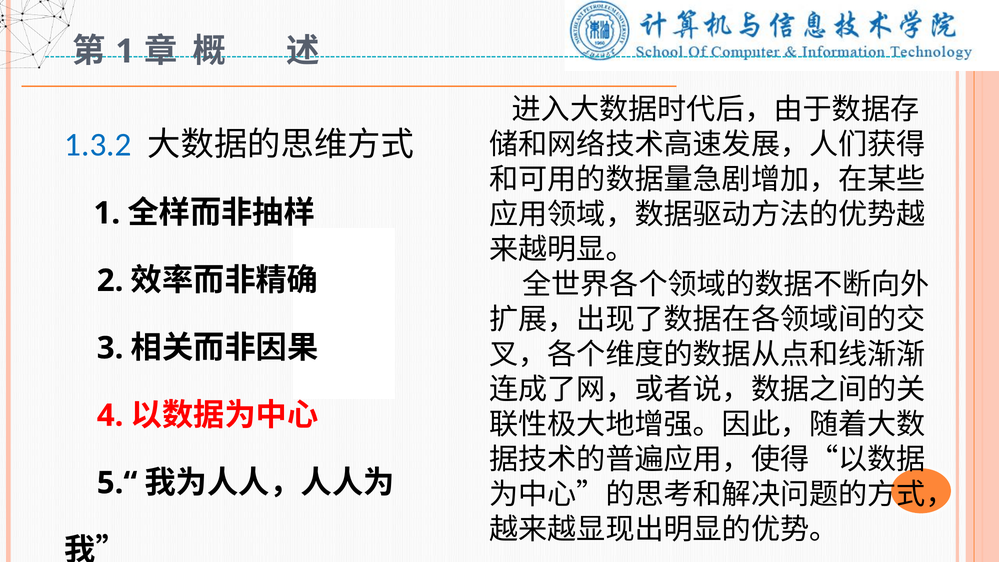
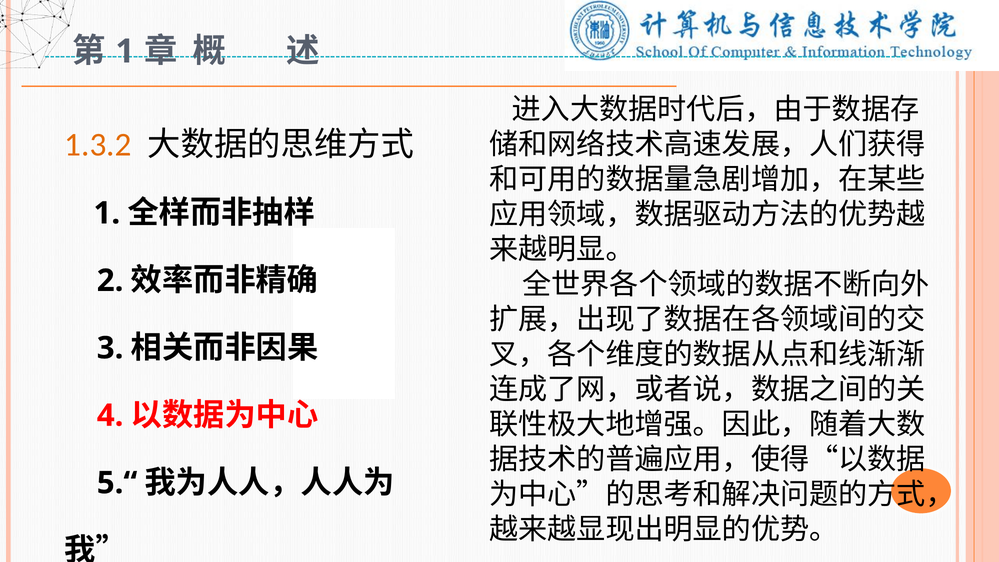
1.3.2 colour: blue -> orange (98, 145)
